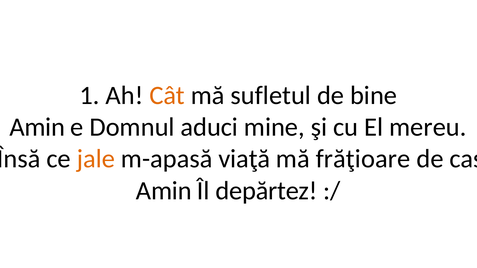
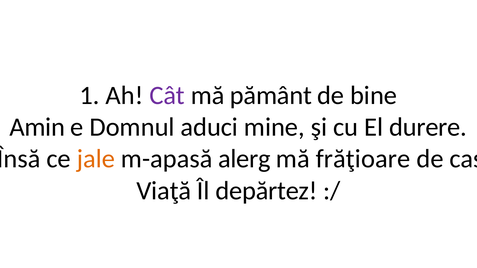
Cât colour: orange -> purple (167, 95)
sufletul: sufletul -> pământ (271, 95)
mereu: mereu -> durere (428, 127)
viaţă: viaţă -> alerg (244, 159)
Amin: Amin -> Viaţă (164, 191)
